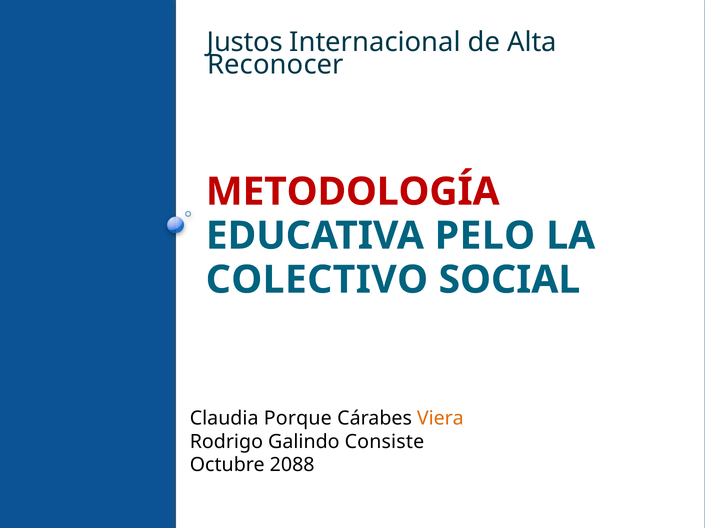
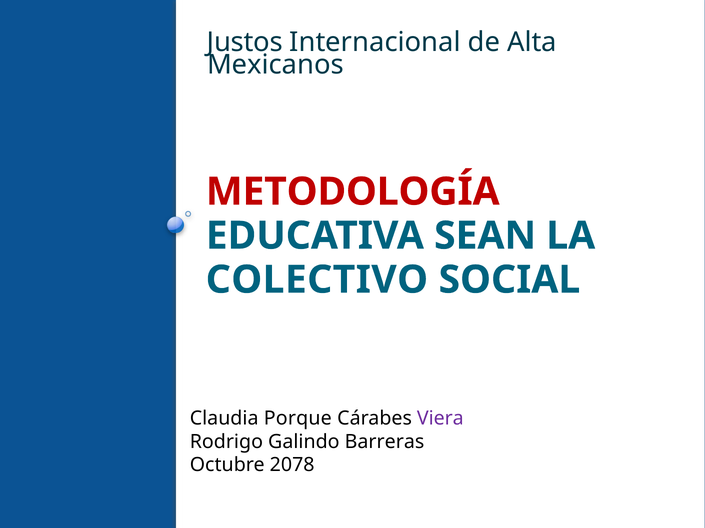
Reconocer: Reconocer -> Mexicanos (275, 65)
PELO: PELO -> SEAN (485, 236)
Viera colour: orange -> purple (440, 419)
Consiste: Consiste -> Barreras (385, 442)
2088: 2088 -> 2078 (292, 466)
